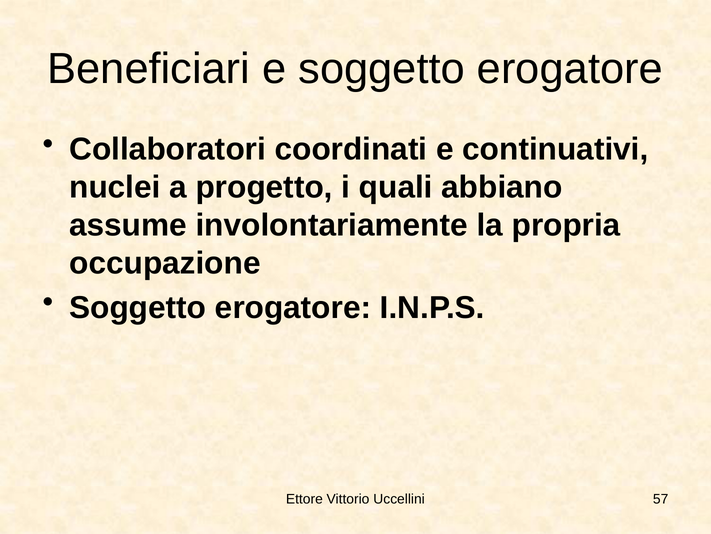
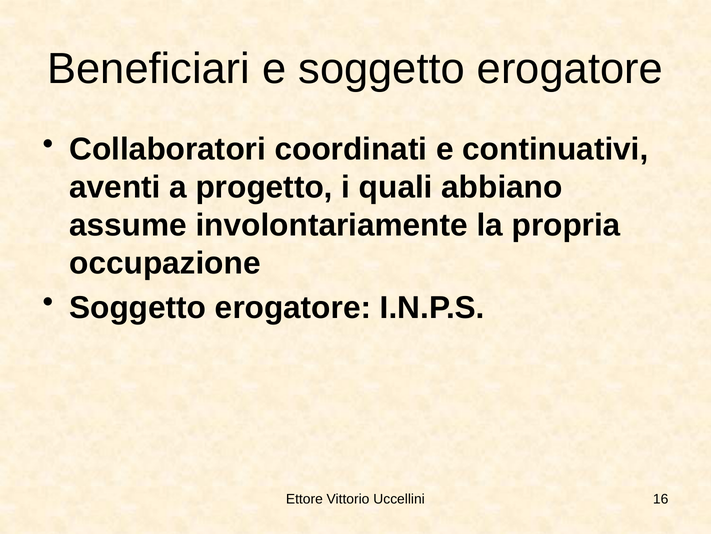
nuclei: nuclei -> aventi (115, 187)
57: 57 -> 16 (661, 498)
